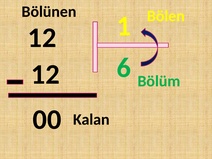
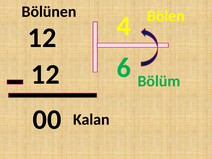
1: 1 -> 4 (124, 26)
